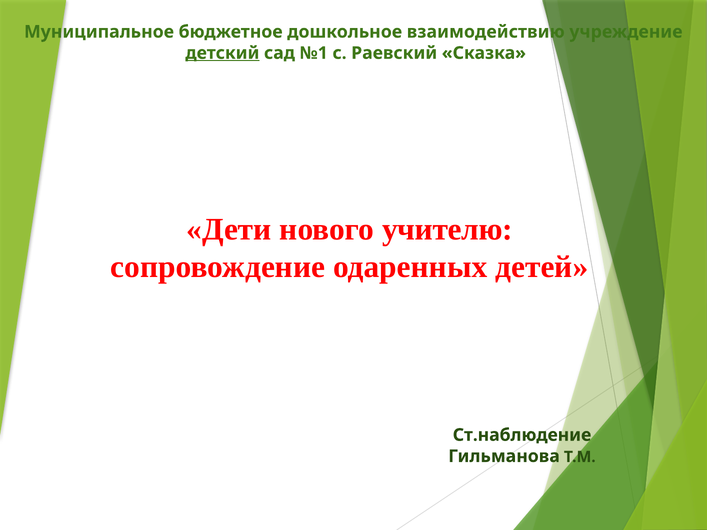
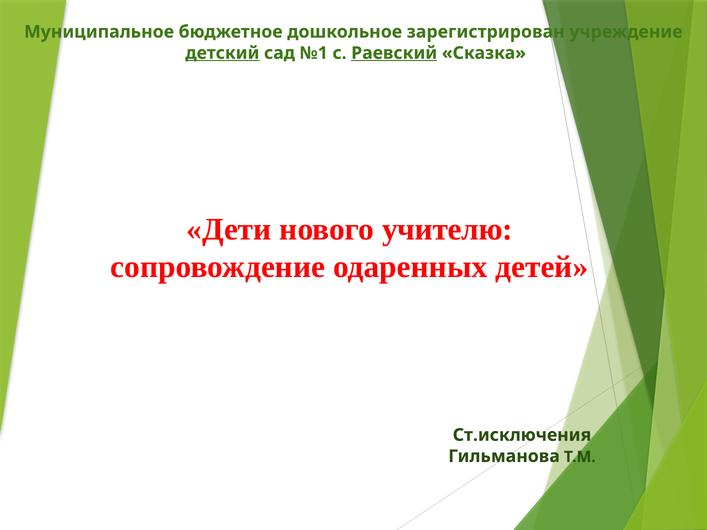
взаимодействию: взаимодействию -> зарегистрирован (486, 32)
Раевский underline: none -> present (394, 53)
Ст.наблюдение: Ст.наблюдение -> Ст.исключения (522, 435)
